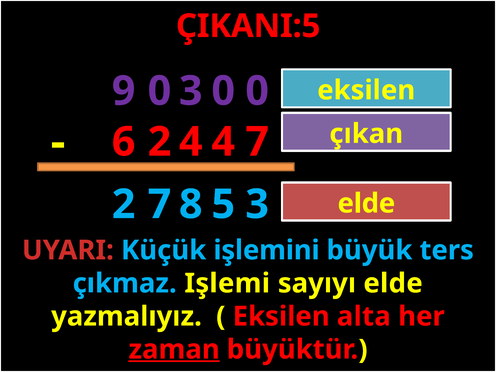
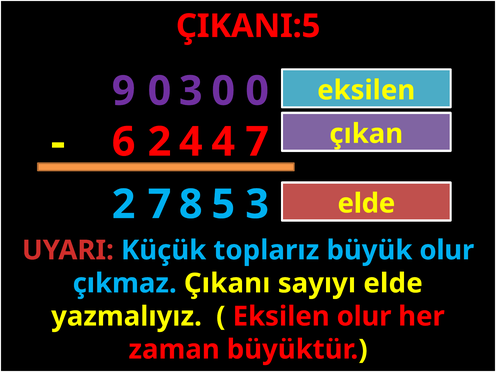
işlemini: işlemini -> toplarız (266, 250)
büyük ters: ters -> olur (447, 250)
Işlemi: Işlemi -> Çıkanı (227, 283)
Eksilen alta: alta -> olur (364, 316)
zaman underline: present -> none (174, 349)
